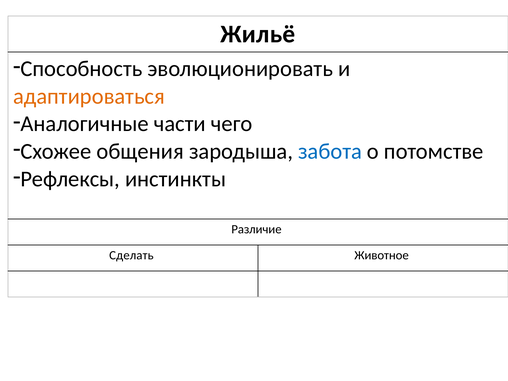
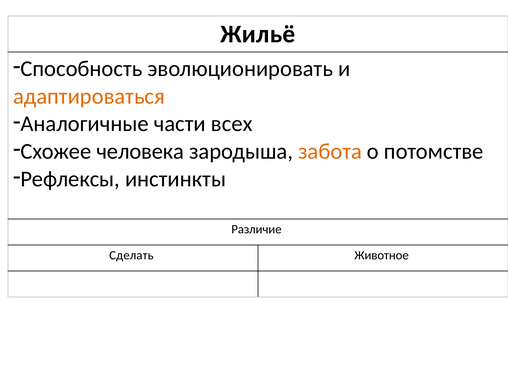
чего: чего -> всех (232, 124)
общения: общения -> человека (140, 151)
забота colour: blue -> orange (330, 151)
